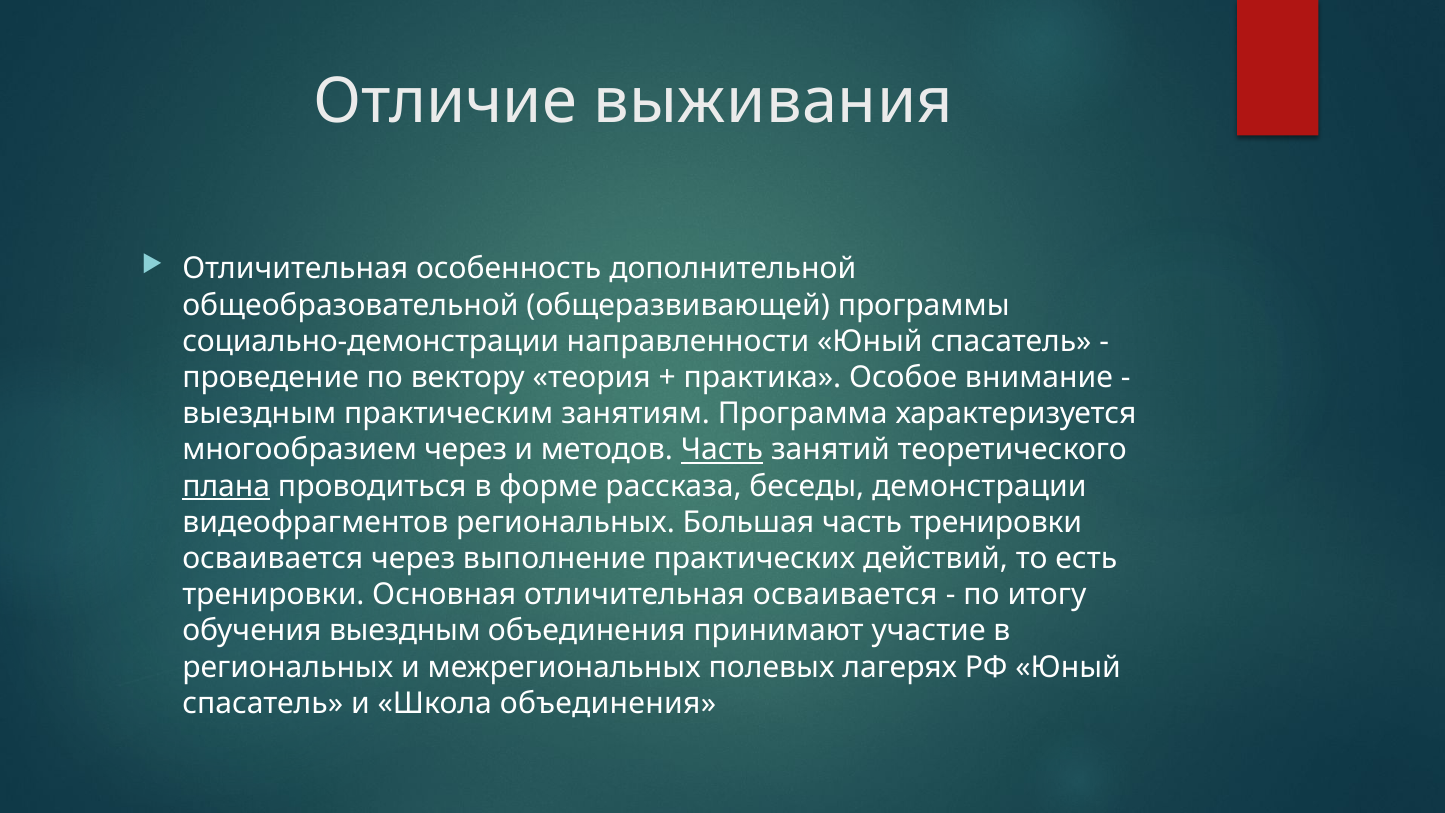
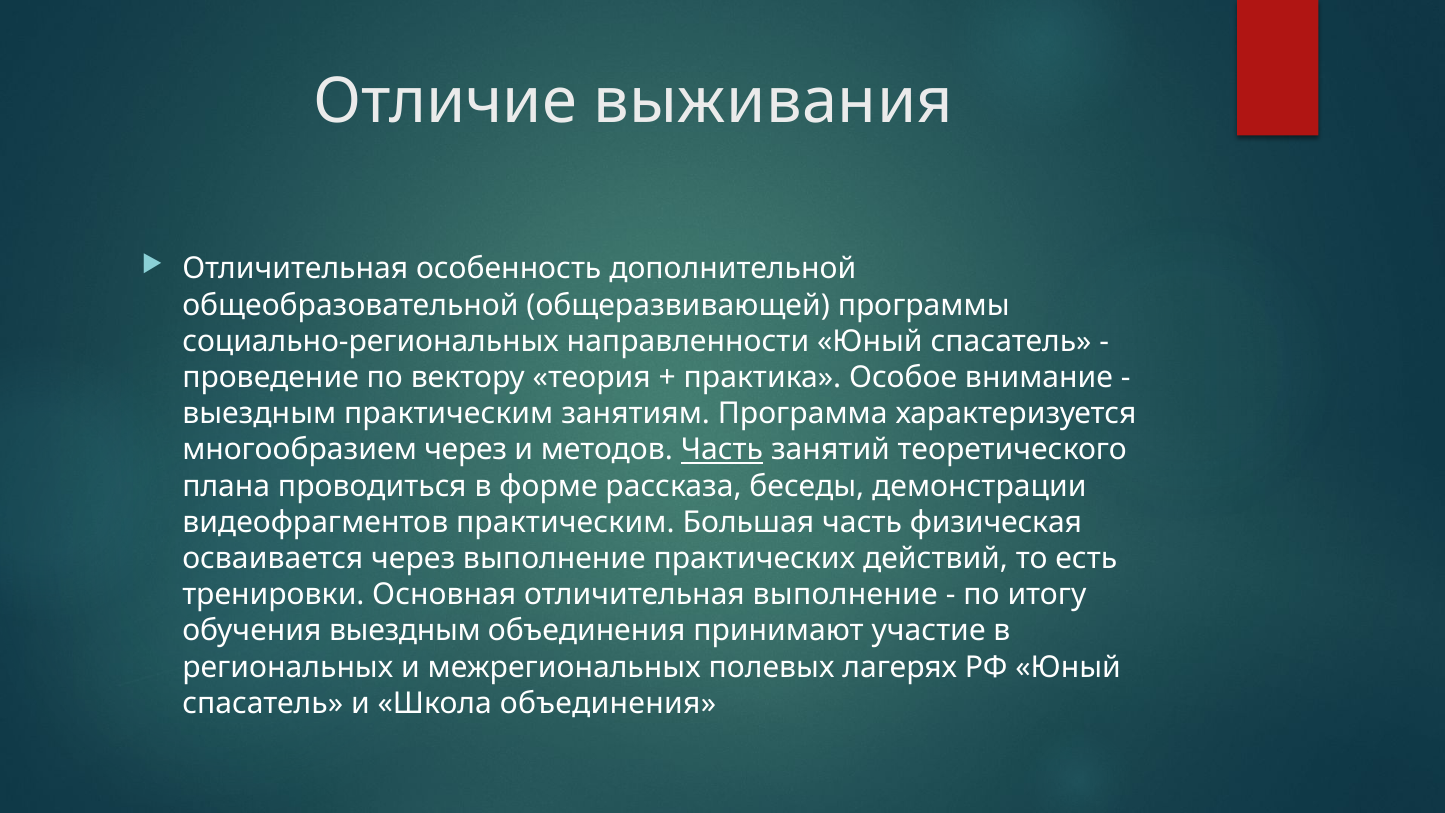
социально-демонстрации: социально-демонстрации -> социально-региональных (371, 341)
плана underline: present -> none (226, 486)
видеофрагментов региональных: региональных -> практическим (565, 522)
часть тренировки: тренировки -> физическая (996, 522)
отличительная осваивается: осваивается -> выполнение (845, 595)
